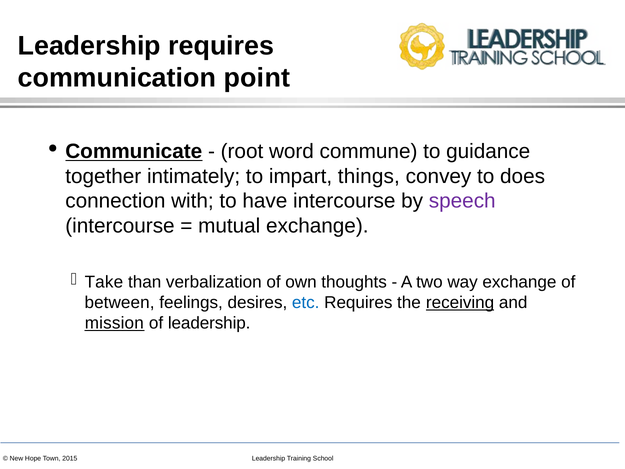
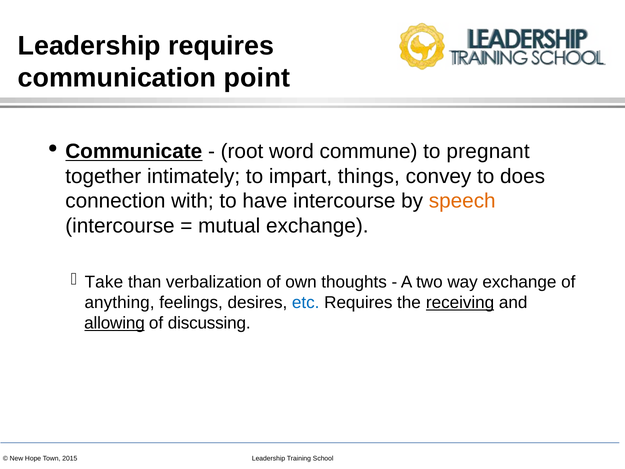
guidance: guidance -> pregnant (488, 151)
speech colour: purple -> orange (462, 201)
between: between -> anything (120, 302)
mission: mission -> allowing (114, 323)
of leadership: leadership -> discussing (209, 323)
